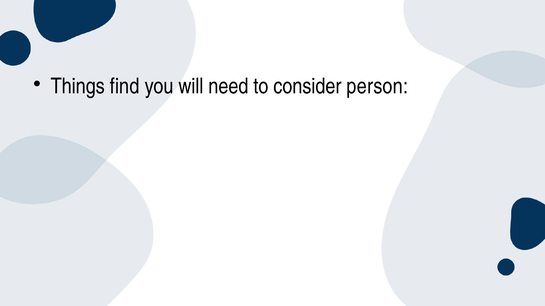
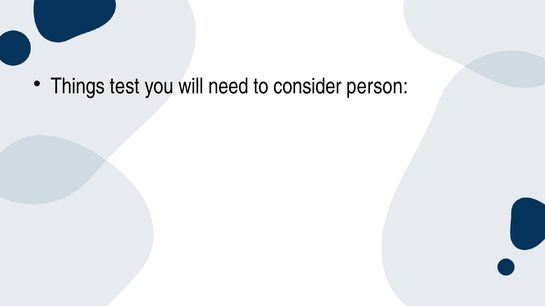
find: find -> test (125, 86)
